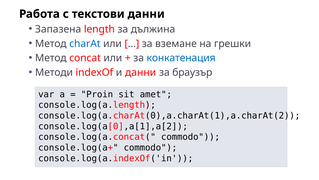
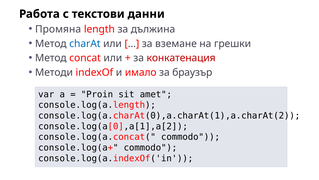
Запазена: Запазена -> Промяна (58, 29)
конкатенация colour: blue -> red (181, 58)
и данни: данни -> имало (141, 72)
